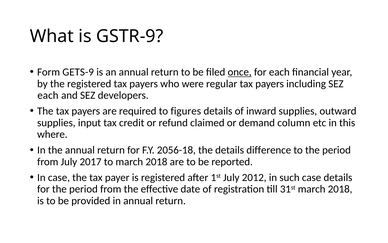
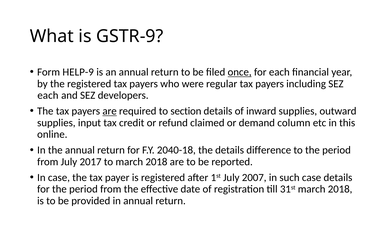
GETS-9: GETS-9 -> HELP-9 (78, 72)
are underline: none -> present (110, 111)
figures: figures -> section (186, 111)
where: where -> online (52, 134)
2056-18: 2056-18 -> 2040-18 (176, 150)
2012: 2012 -> 2007 (254, 177)
